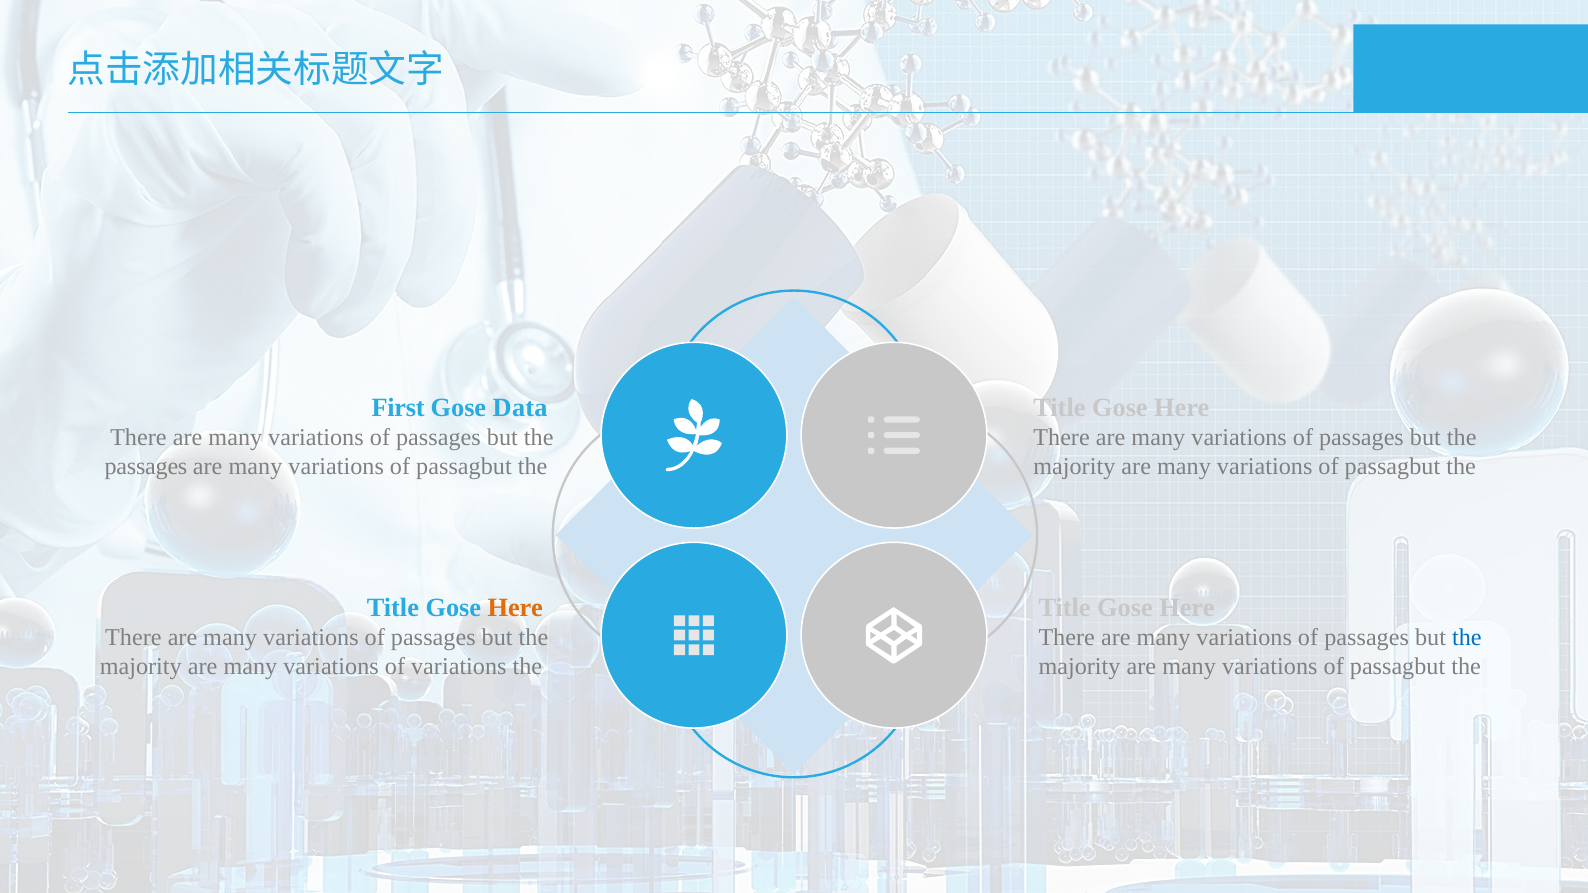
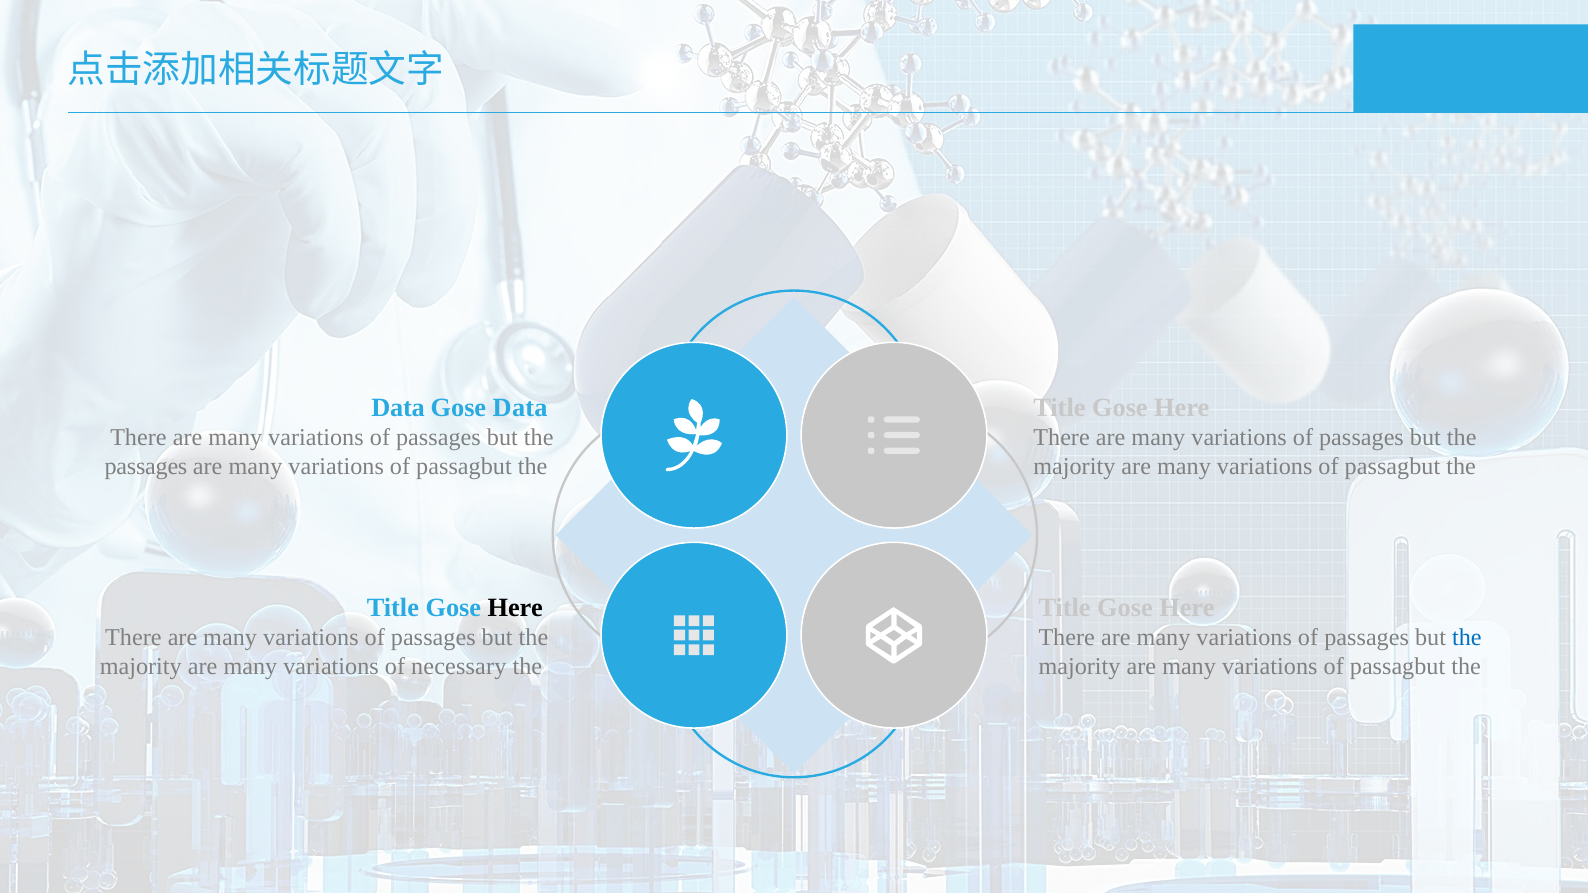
First: First -> Data (398, 408)
Here colour: orange -> black (515, 608)
of variations: variations -> necessary (459, 667)
